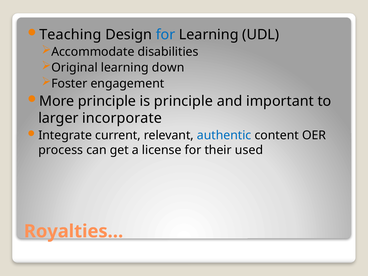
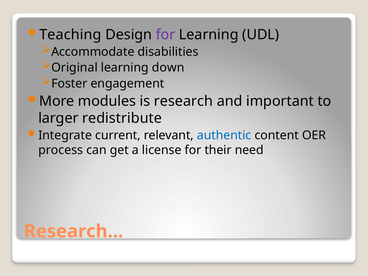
for colour: blue -> purple (166, 35)
More principle: principle -> modules (107, 101)
is principle: principle -> research (183, 101)
incorporate: incorporate -> redistribute (122, 118)
used: used -> need (249, 150)
Royalties…: Royalties… -> Research… (74, 231)
